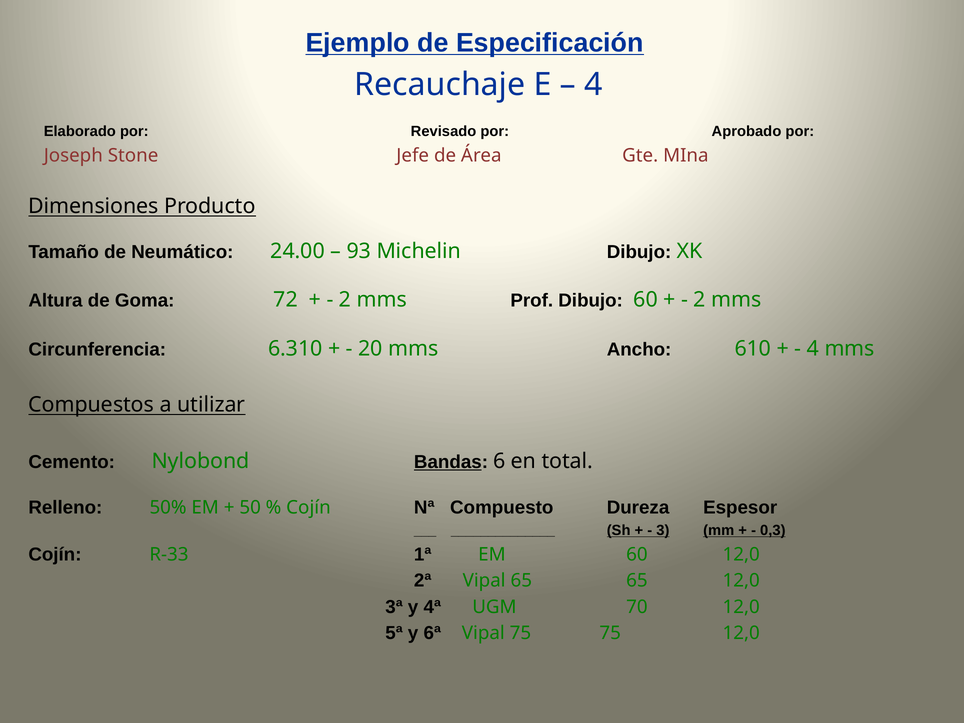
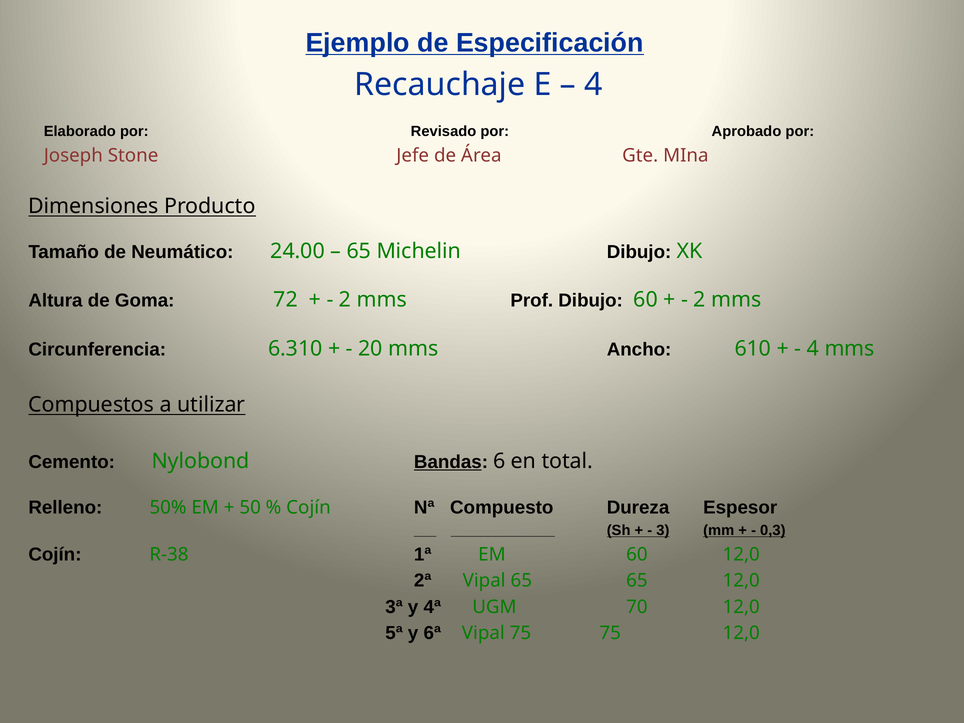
93: 93 -> 65 (359, 251)
R-33: R-33 -> R-38 (169, 554)
